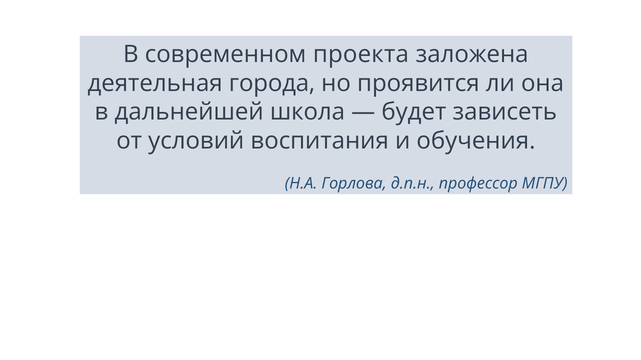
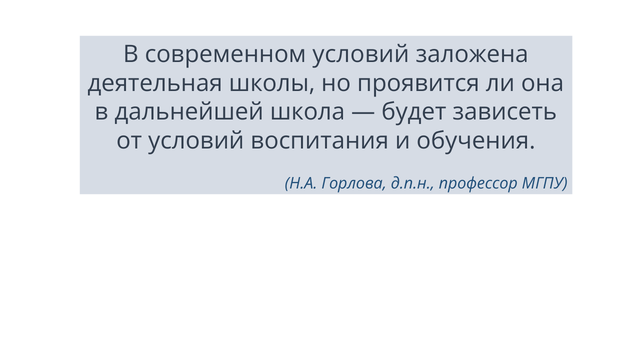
современном проекта: проекта -> условий (361, 54)
города: города -> школы (272, 83)
